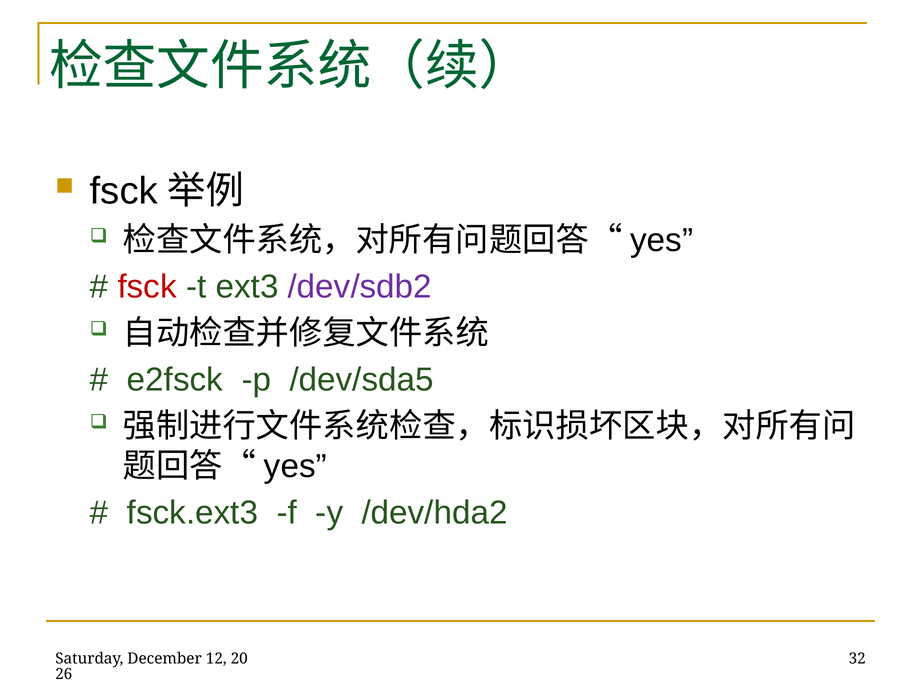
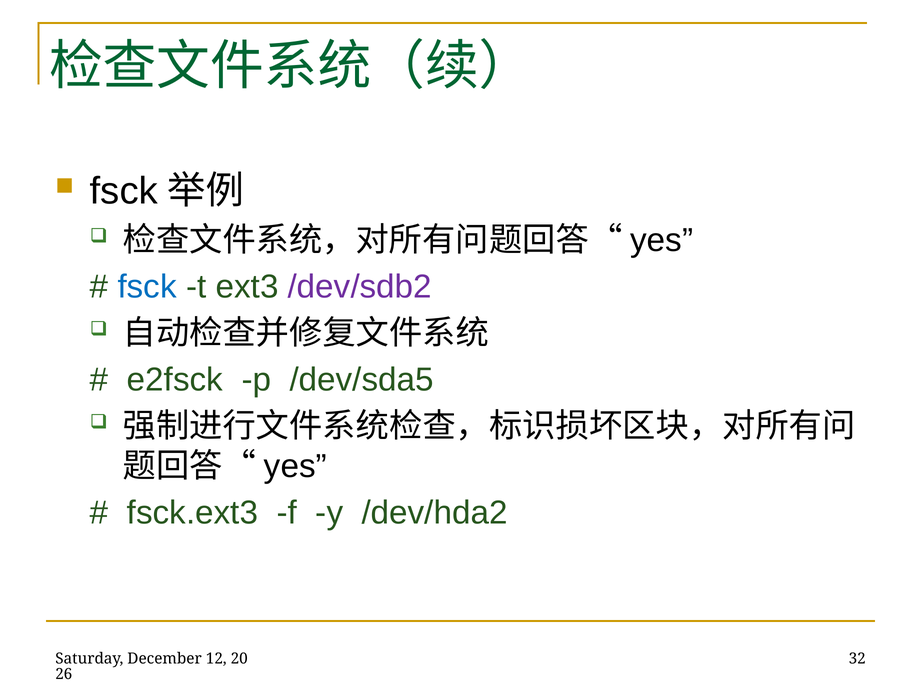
fsck colour: red -> blue (147, 287)
